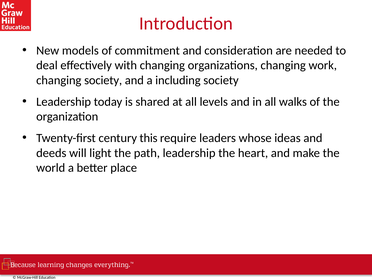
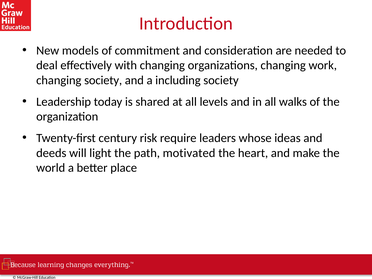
this: this -> risk (149, 138)
path leadership: leadership -> motivated (189, 153)
